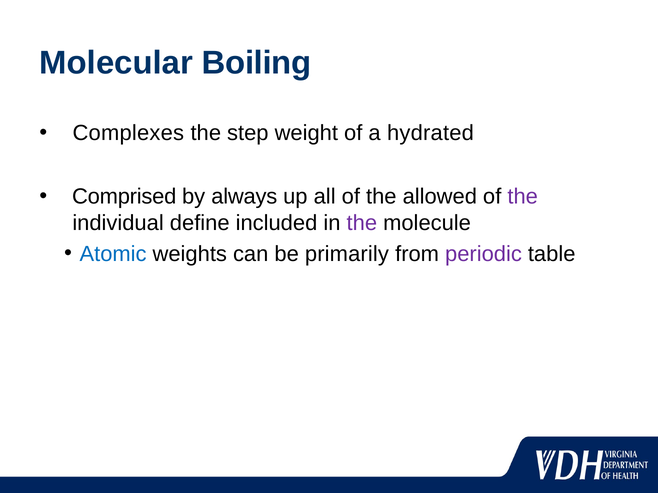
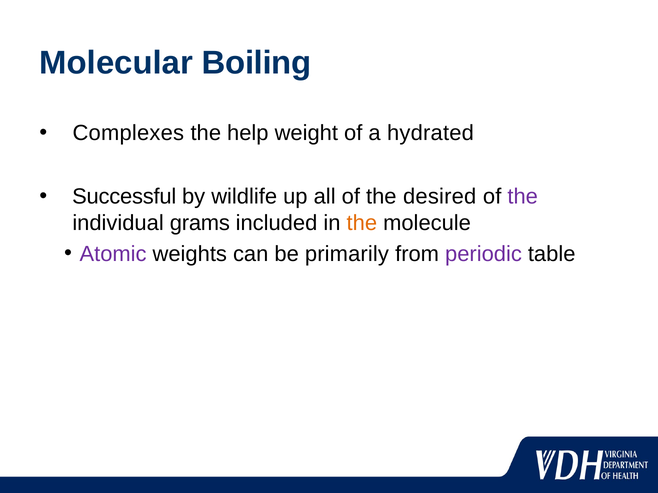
step: step -> help (248, 133)
Comprised: Comprised -> Successful (124, 197)
always: always -> wildlife (244, 197)
allowed: allowed -> desired (440, 197)
define: define -> grams (200, 223)
the colour: purple -> orange (362, 223)
Atomic colour: blue -> purple (113, 254)
